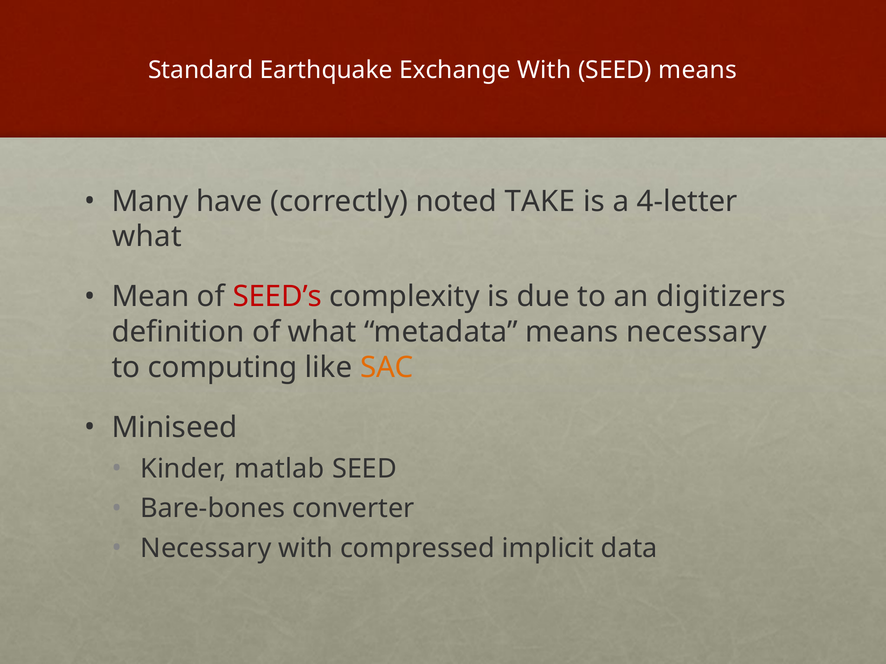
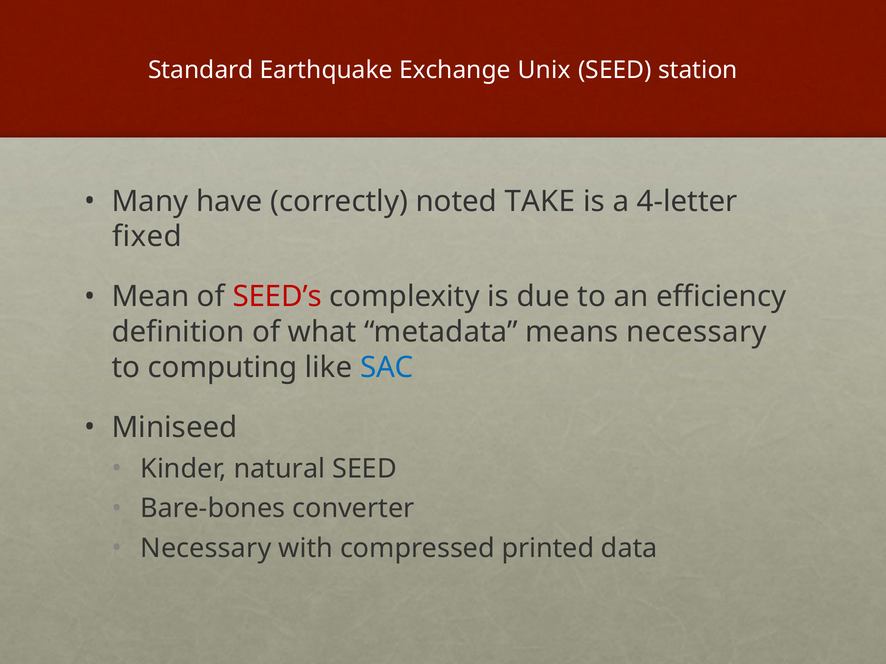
Exchange With: With -> Unix (544, 70)
SEED means: means -> station (698, 70)
what: what -> fixed (147, 237)
digitizers: digitizers -> efficiency (721, 297)
SAC colour: orange -> blue (387, 368)
matlab: matlab -> natural (279, 469)
implicit: implicit -> printed (548, 549)
